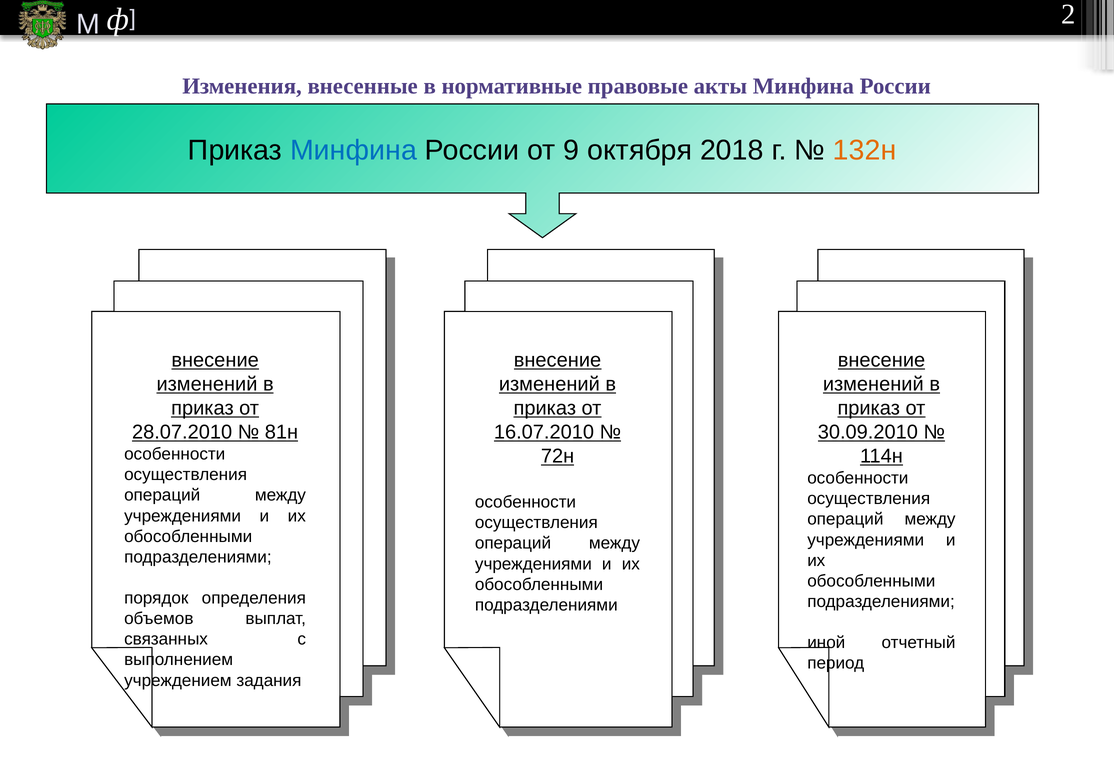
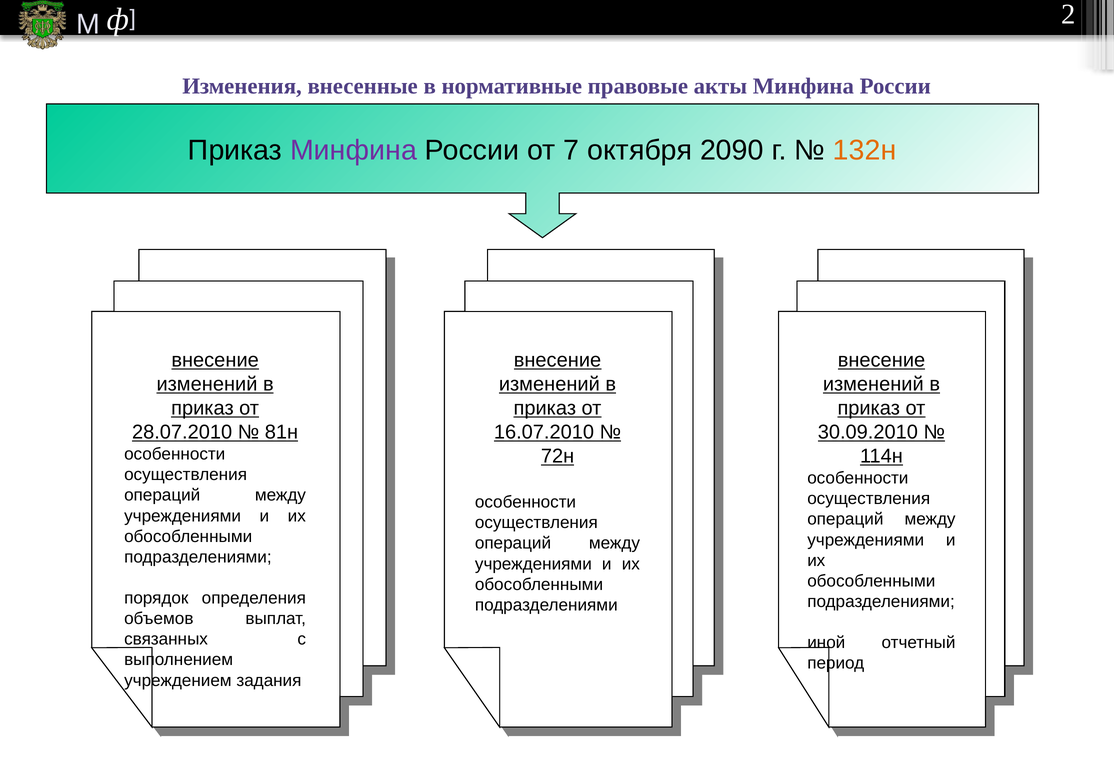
Минфина colour: blue -> purple (353, 150)
9: 9 -> 7 (571, 150)
2018: 2018 -> 2090 (732, 150)
